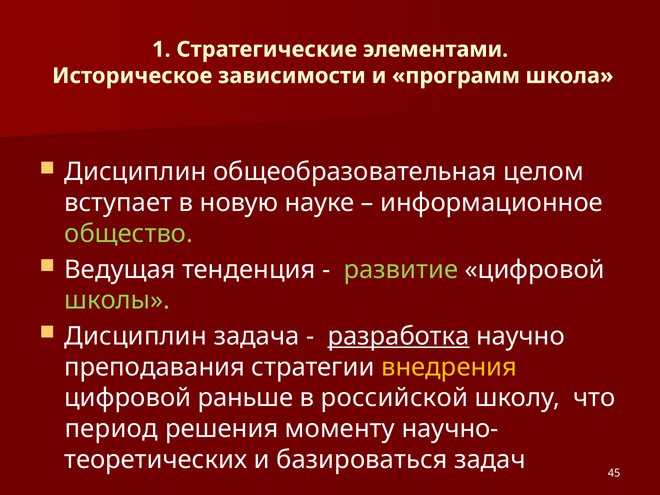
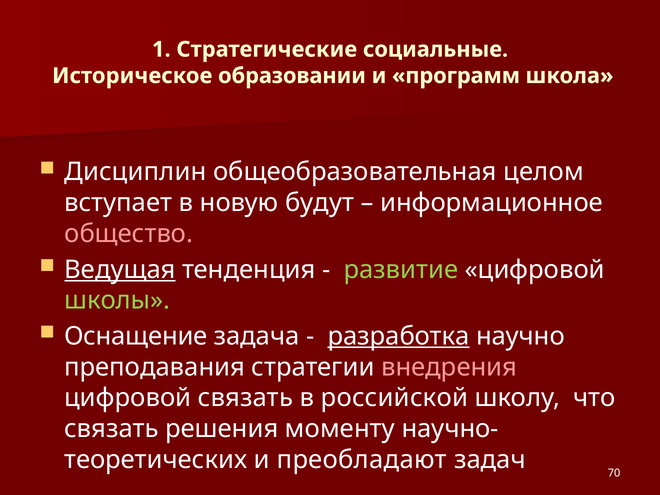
элементами: элементами -> социальные (436, 49)
зависимости: зависимости -> образовании (292, 76)
науке: науке -> будут (320, 203)
общество colour: light green -> pink (129, 234)
Ведущая underline: none -> present (120, 270)
Дисциплин: Дисциплин -> Оснащение (136, 336)
внедрения colour: yellow -> pink (449, 367)
цифровой раньше: раньше -> связать (245, 398)
период: период -> связать (112, 429)
базироваться: базироваться -> преобладают (362, 460)
45: 45 -> 70 (614, 473)
